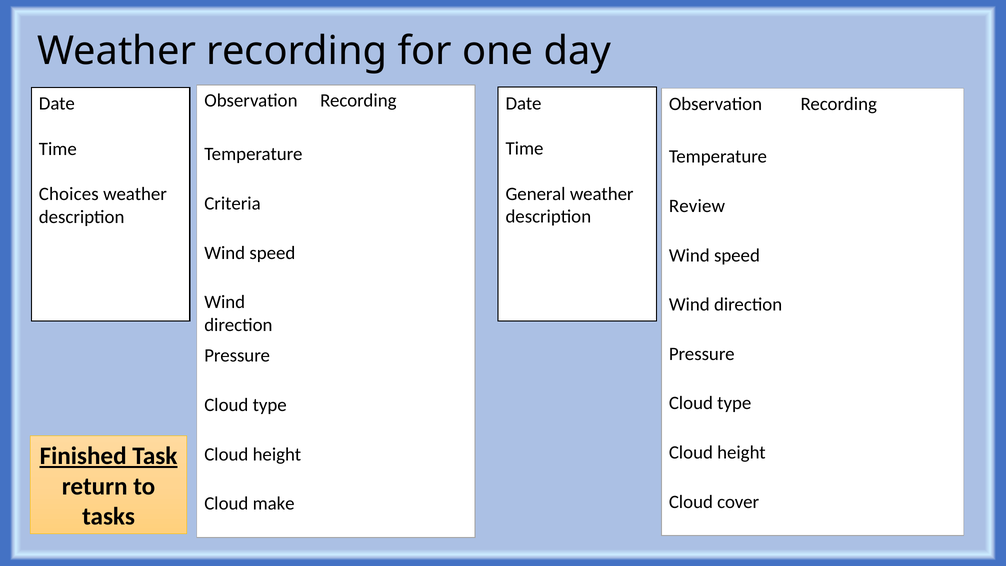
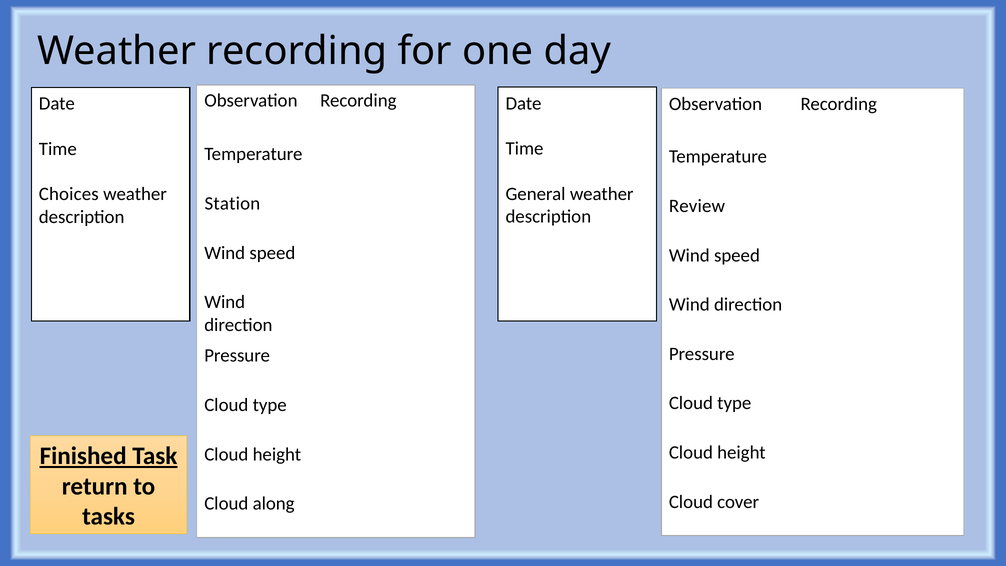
Criteria: Criteria -> Station (232, 203)
make: make -> along (274, 504)
